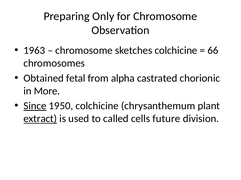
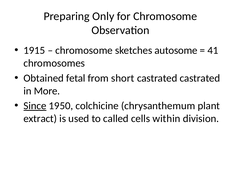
1963: 1963 -> 1915 (34, 51)
sketches colchicine: colchicine -> autosome (176, 51)
66: 66 -> 41 (213, 51)
alpha: alpha -> short (123, 78)
castrated chorionic: chorionic -> castrated (200, 78)
extract underline: present -> none (40, 119)
future: future -> within (166, 119)
